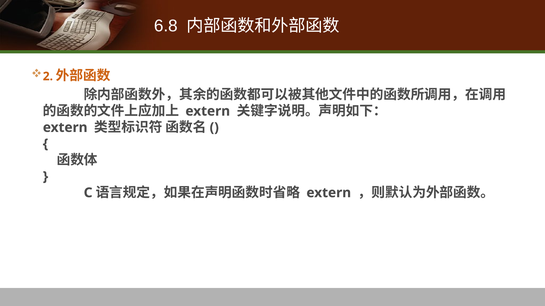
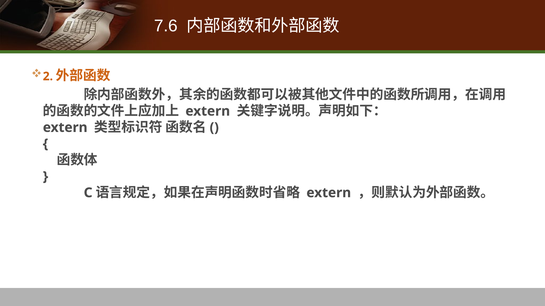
6.8: 6.8 -> 7.6 (166, 26)
